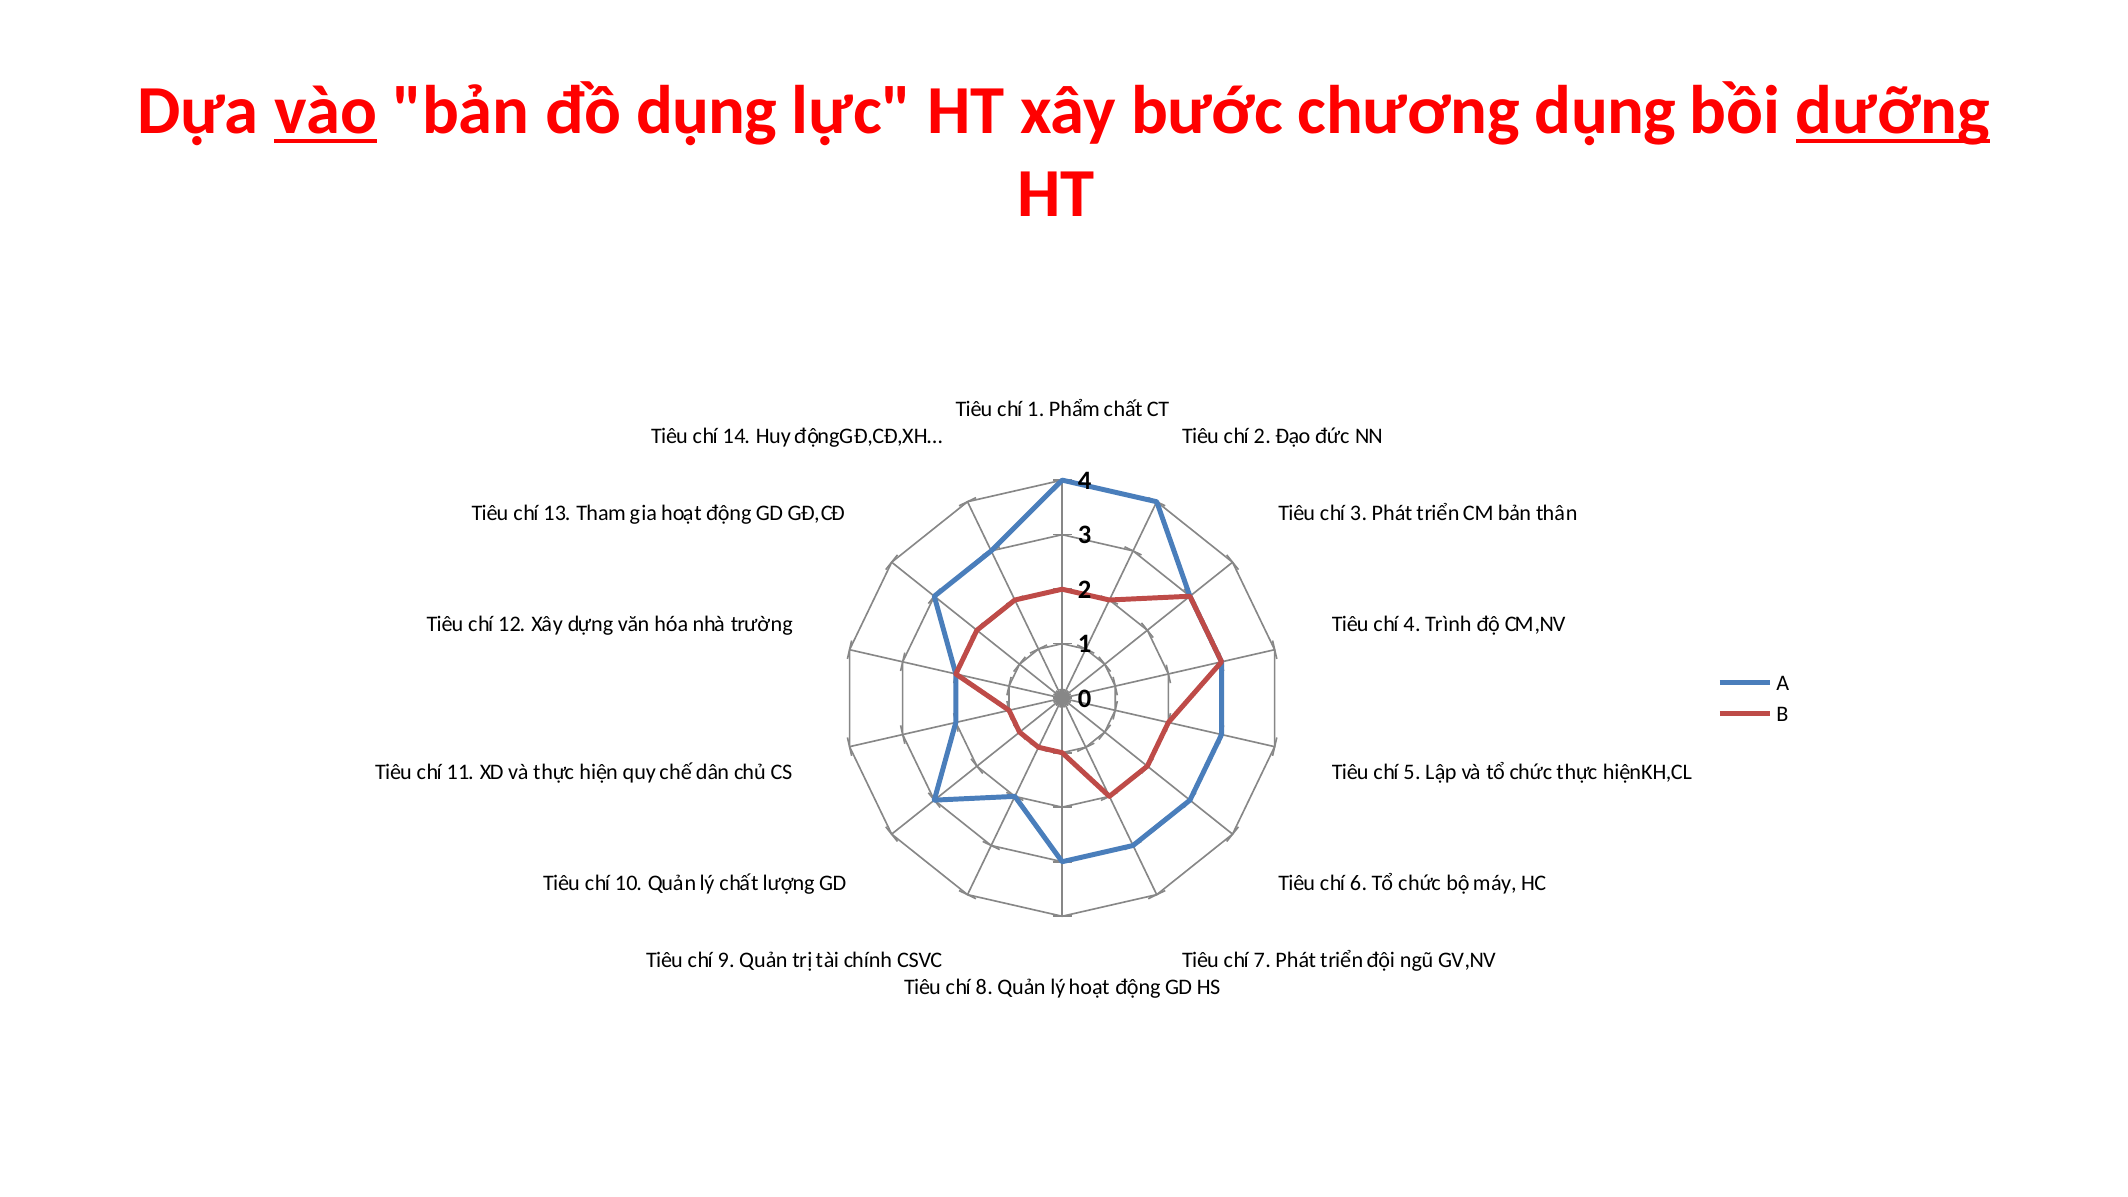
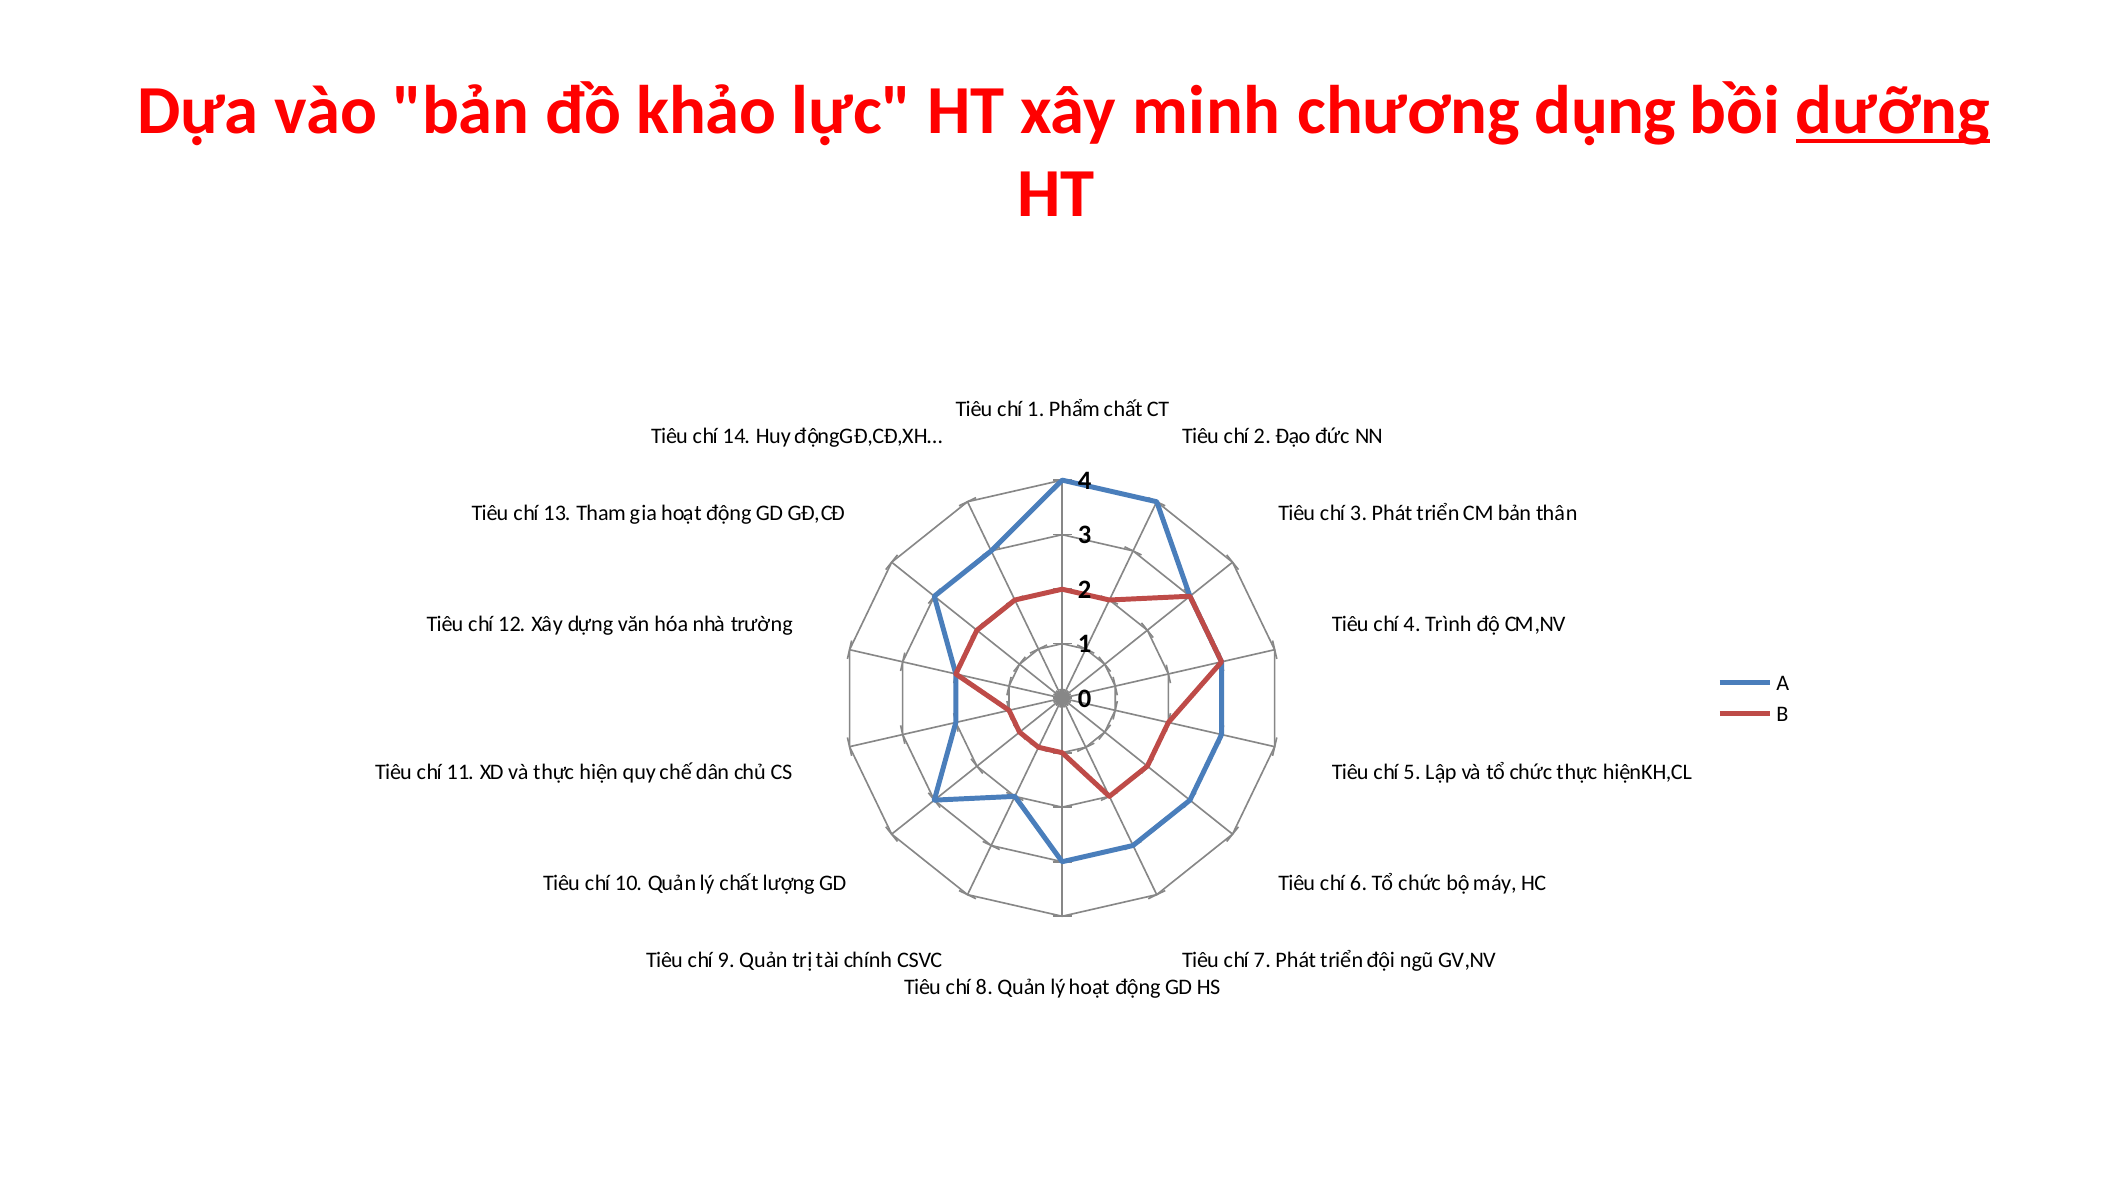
vào underline: present -> none (326, 111)
đồ dụng: dụng -> khảo (707, 111)
bước: bước -> minh (1206, 111)
